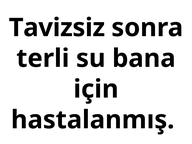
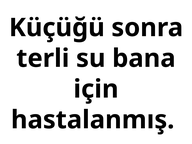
Tavizsiz: Tavizsiz -> Küçüğü (57, 28)
